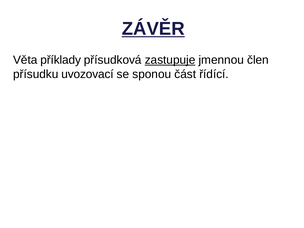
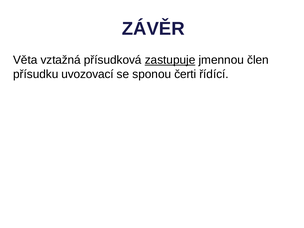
ZÁVĚR underline: present -> none (153, 29)
příklady: příklady -> vztažná (61, 60)
část: část -> čerti (185, 74)
